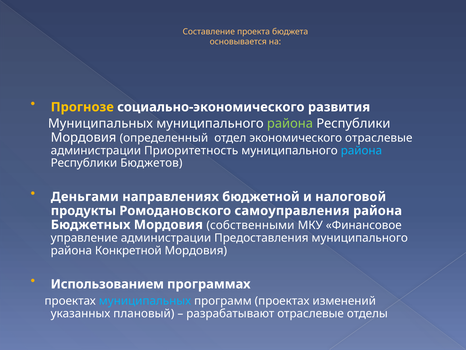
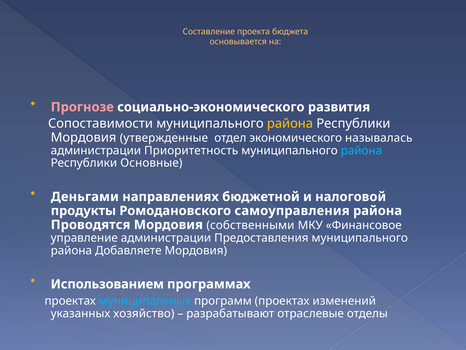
Прогнозе colour: yellow -> pink (82, 107)
Муниципальных: Муниципальных -> Сопоставимости (100, 123)
района colour: light green -> yellow (290, 123)
определенный: определенный -> утвержденные (164, 138)
экономического отраслевые: отраслевые -> называлась (379, 138)
Бюджетов: Бюджетов -> Основные (151, 163)
Бюджетных: Бюджетных -> Проводятся (91, 224)
Конкретной: Конкретной -> Добавляете (128, 250)
плановый: плановый -> хозяйство (144, 313)
